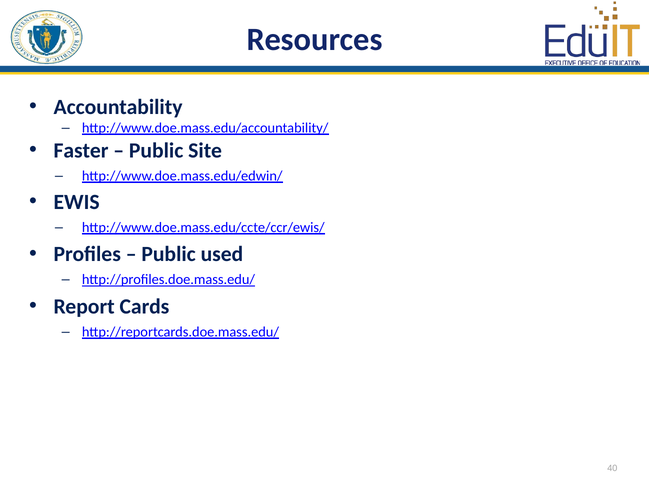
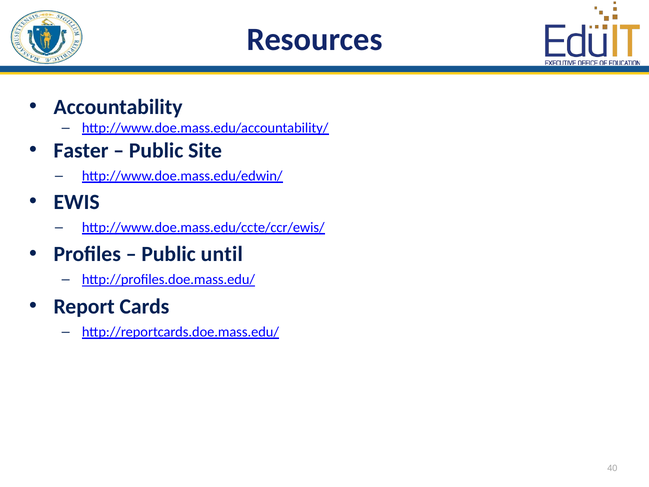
used: used -> until (222, 254)
